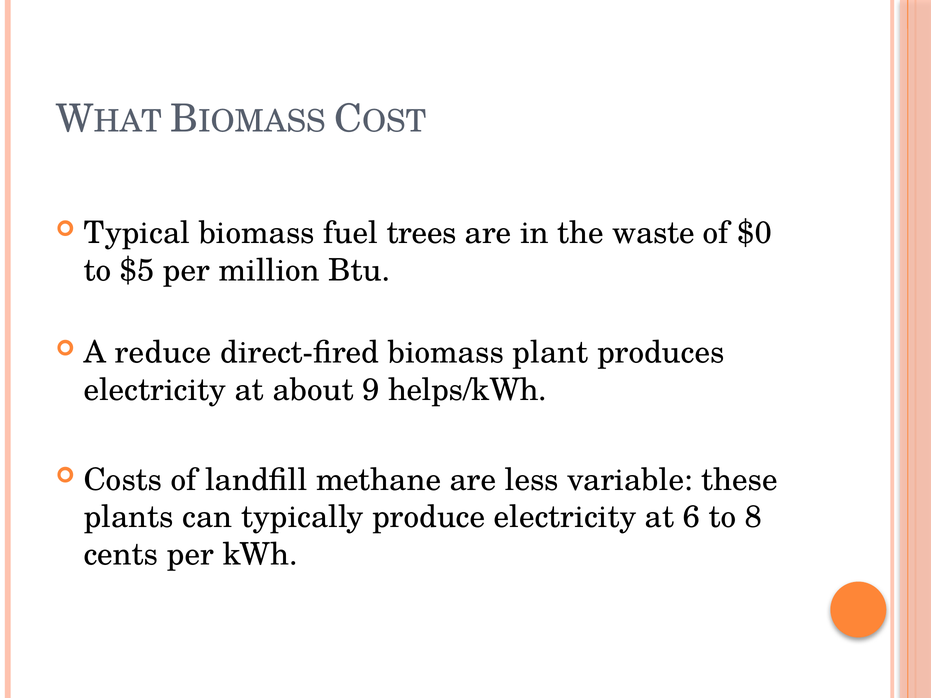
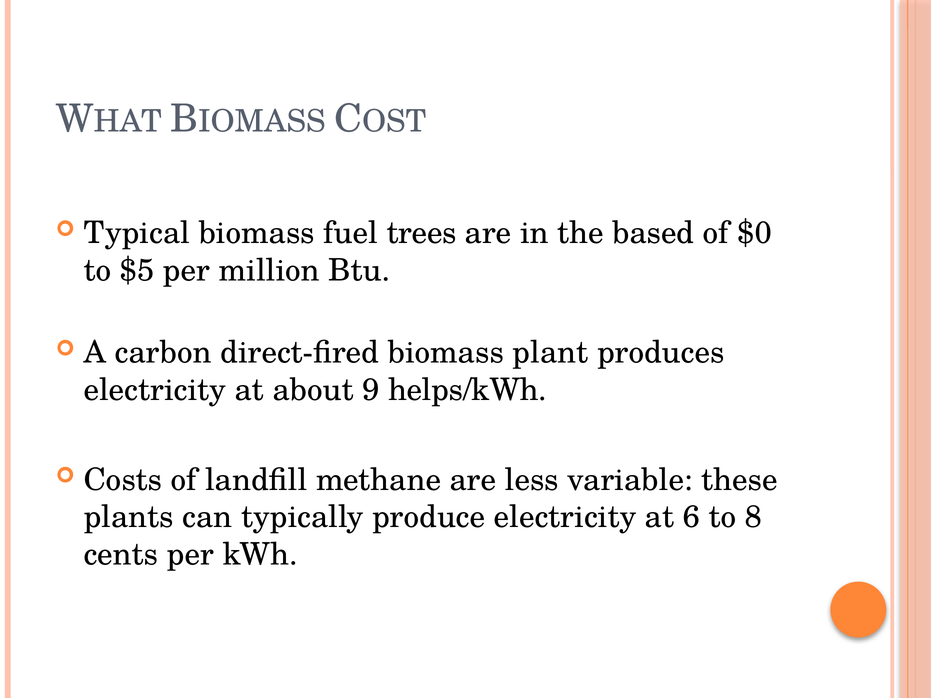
waste: waste -> based (653, 233)
reduce: reduce -> carbon (163, 353)
